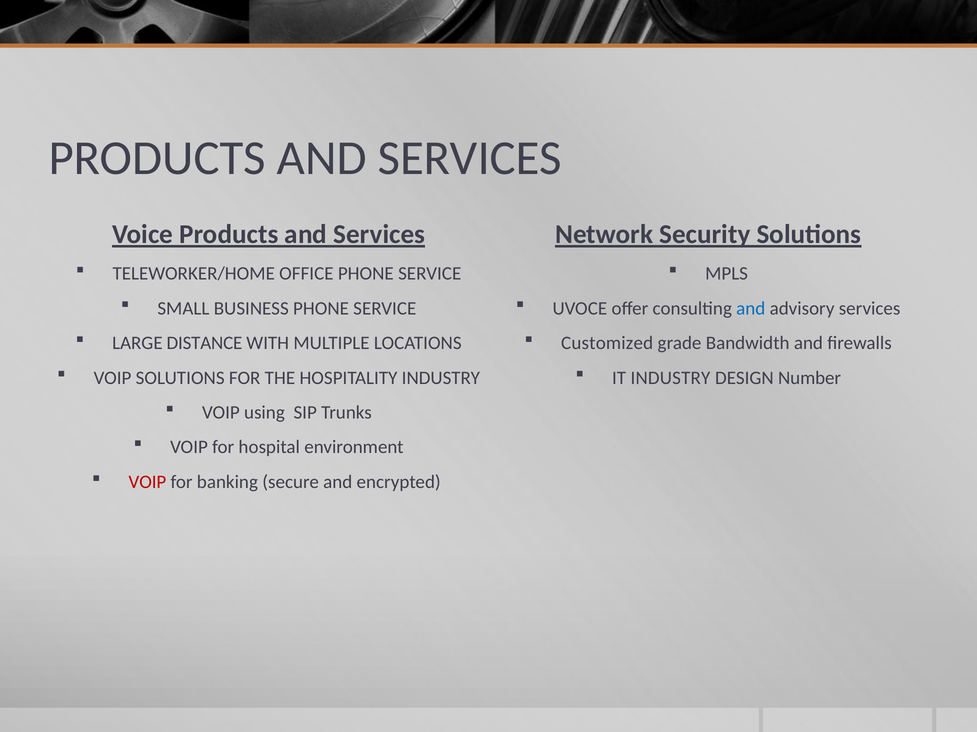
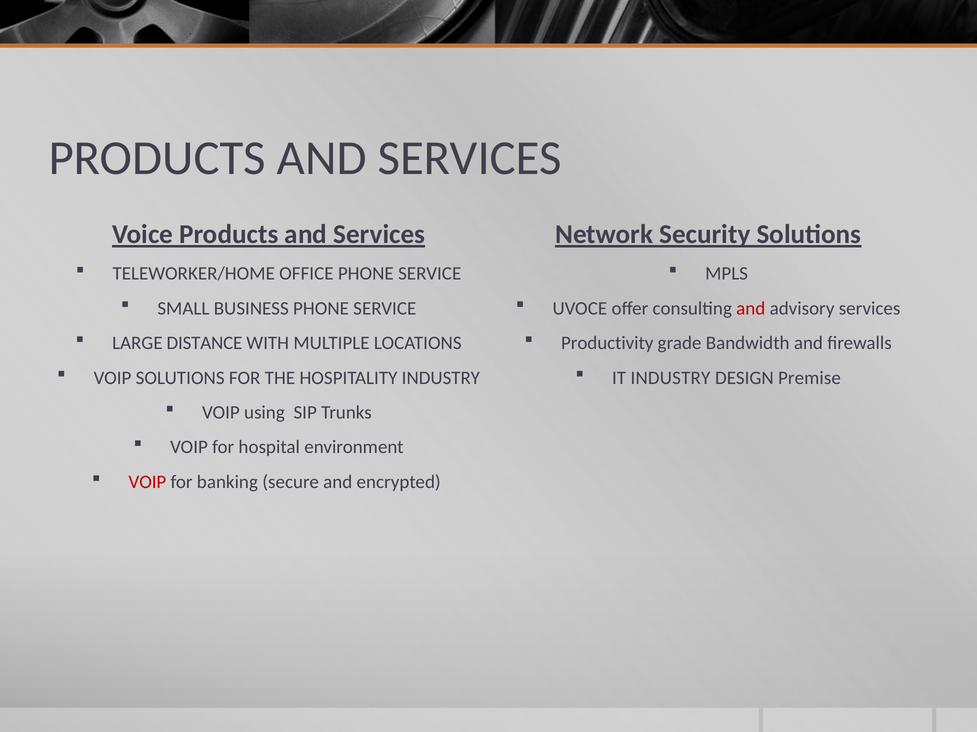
and colour: blue -> red (751, 309)
Customized: Customized -> Productivity (607, 343)
Number: Number -> Premise (809, 378)
